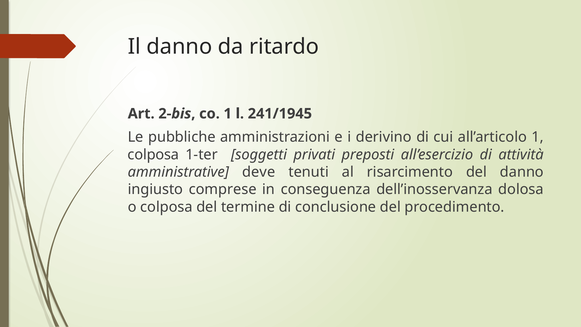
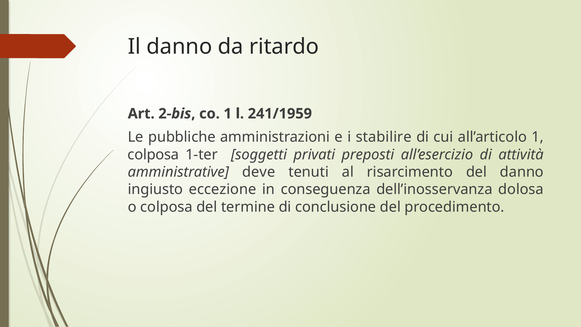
241/1945: 241/1945 -> 241/1959 (280, 114)
derivino: derivino -> stabilire (384, 137)
comprese: comprese -> eccezione (223, 189)
